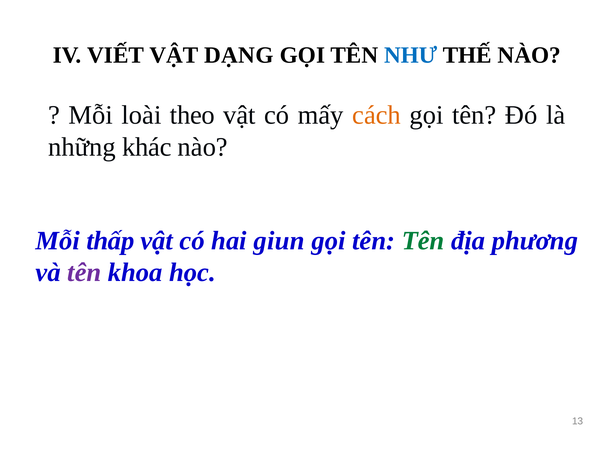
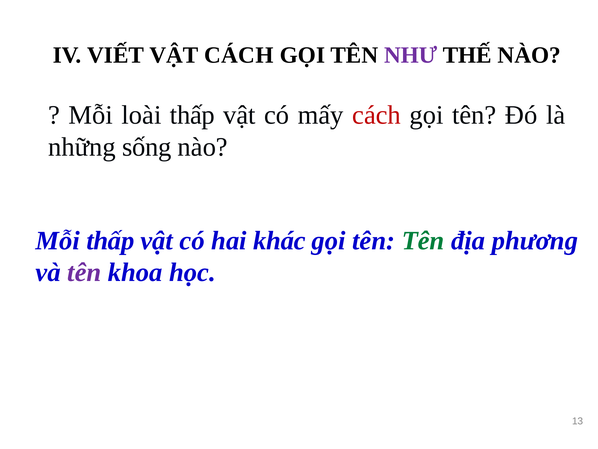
VẬT DẠNG: DẠNG -> CÁCH (239, 55)
NHƯ colour: blue -> purple (411, 55)
loài theo: theo -> thấp (192, 115)
cách colour: orange -> red (377, 115)
khác: khác -> sống (147, 147)
giun: giun -> khác (279, 240)
